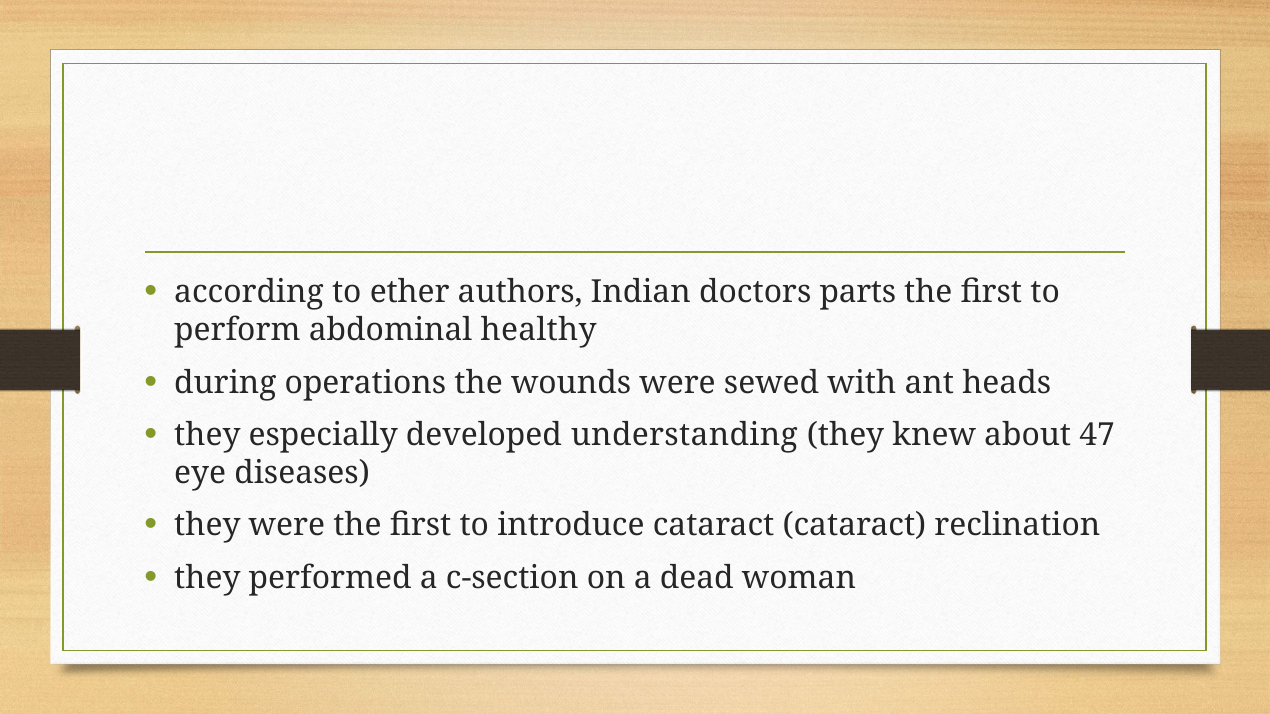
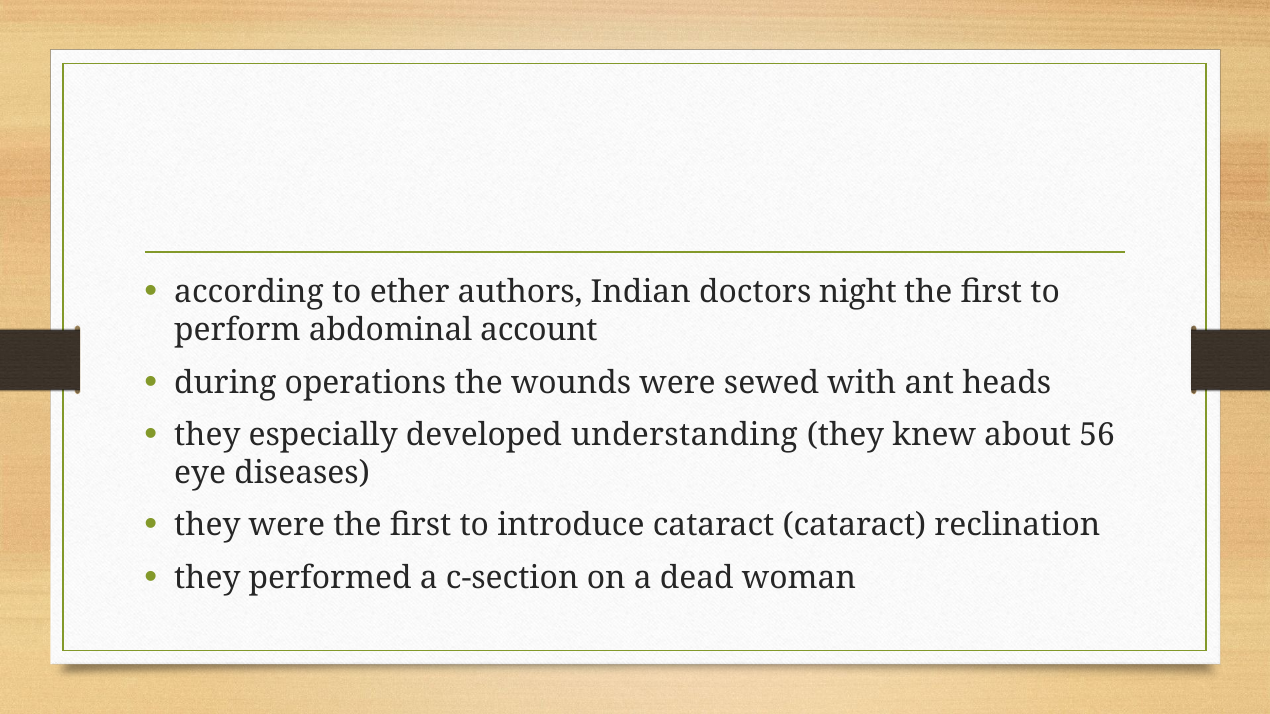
parts: parts -> night (858, 292)
healthy: healthy -> account (539, 331)
47: 47 -> 56 (1097, 435)
